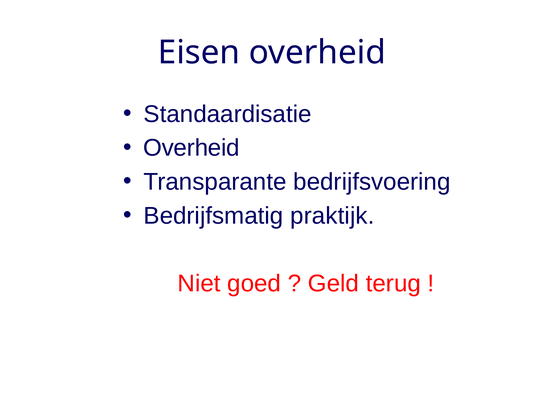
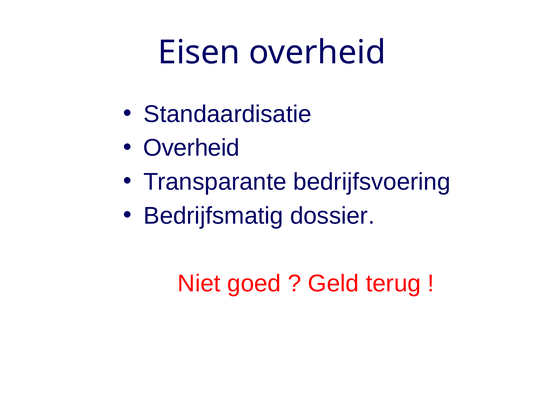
praktijk: praktijk -> dossier (332, 216)
